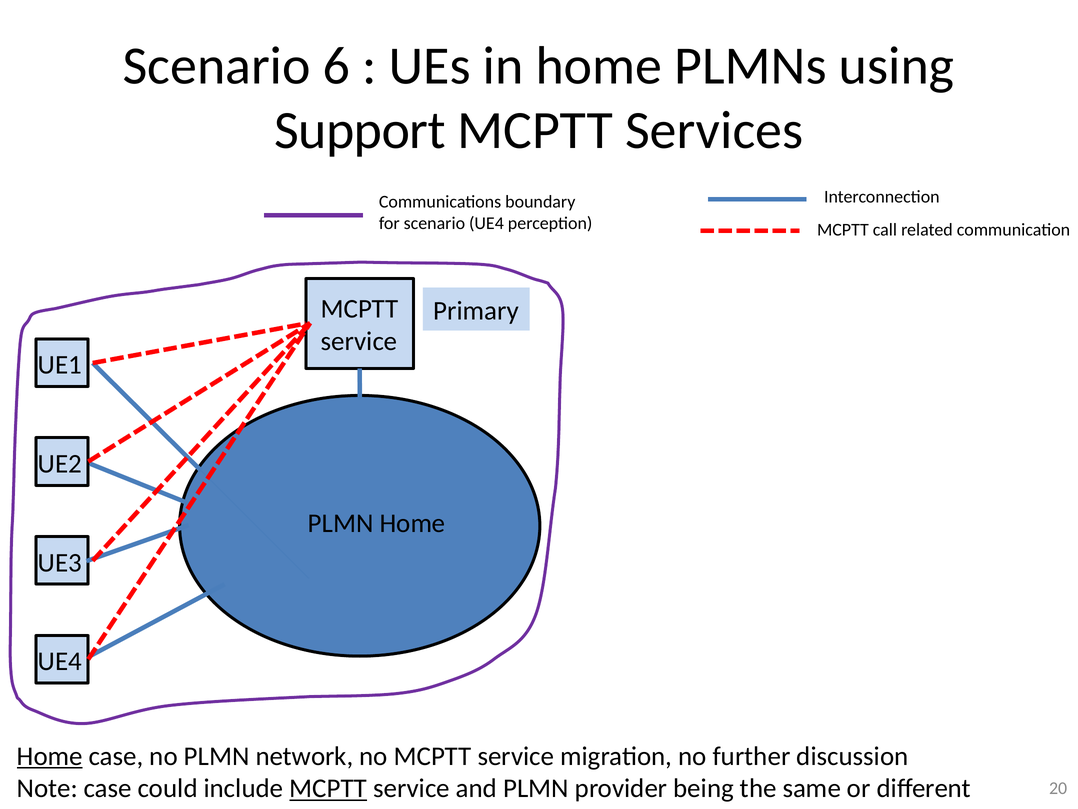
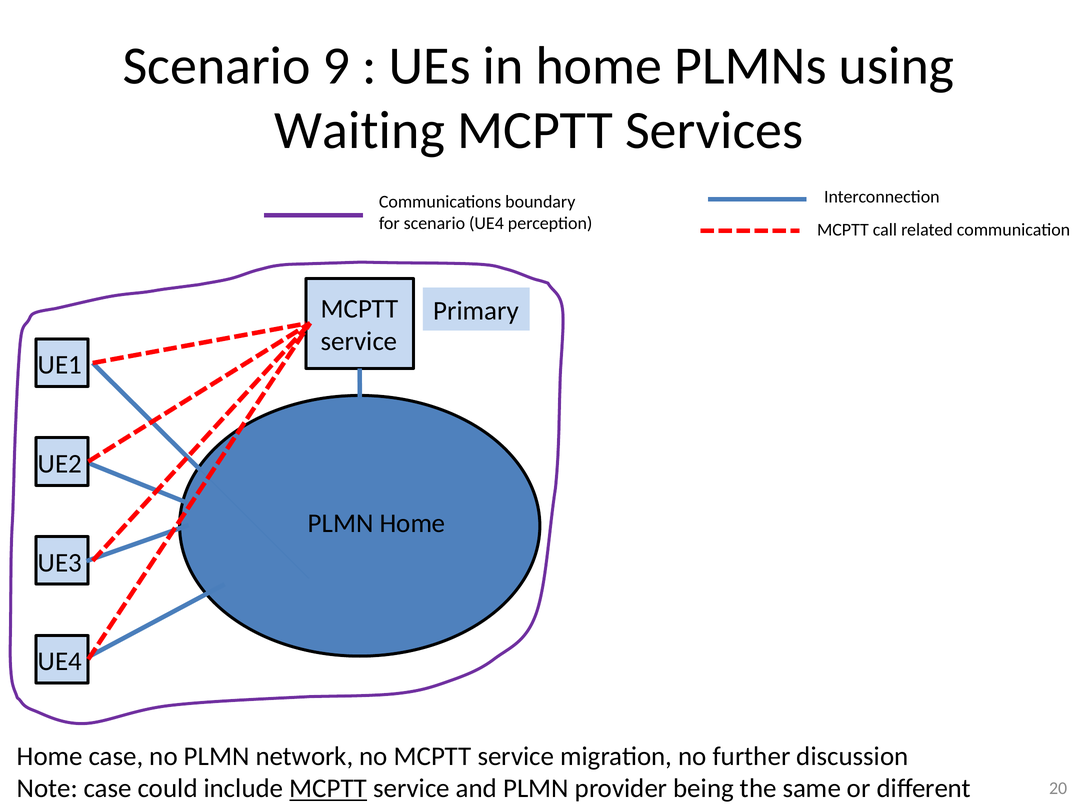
6: 6 -> 9 (336, 66)
Support: Support -> Waiting (360, 130)
Home underline: present -> none (50, 756)
